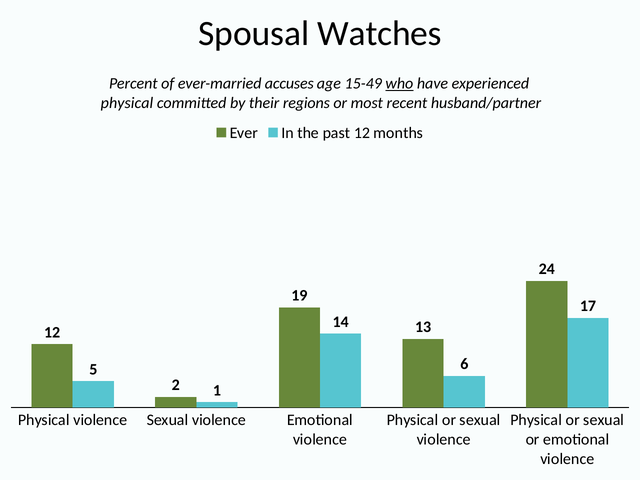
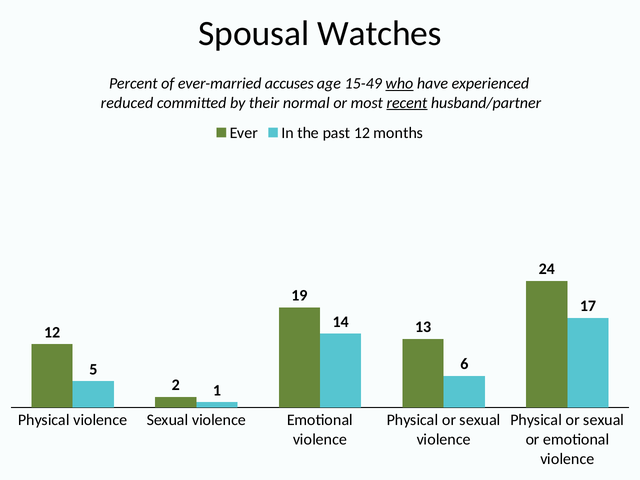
physical: physical -> reduced (127, 103)
regions: regions -> normal (306, 103)
recent underline: none -> present (407, 103)
